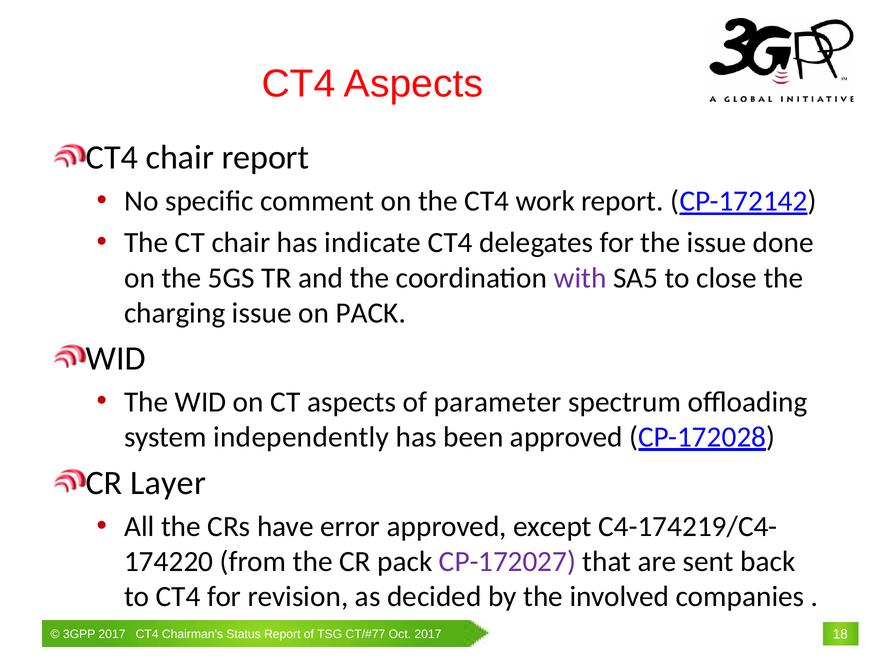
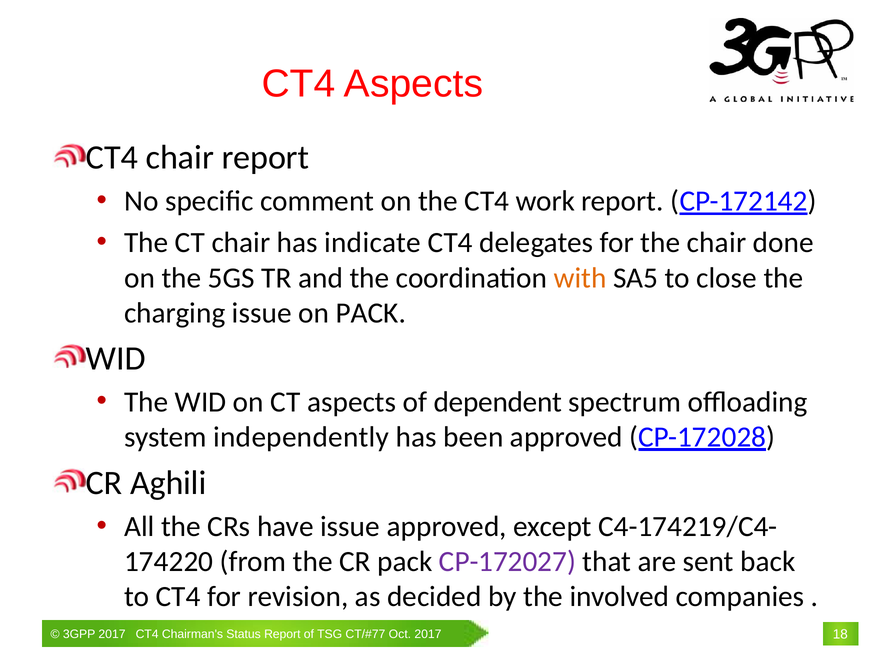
the issue: issue -> chair (717, 243)
with colour: purple -> orange (580, 278)
parameter: parameter -> dependent (498, 402)
Layer: Layer -> Aghili (168, 483)
have error: error -> issue (350, 527)
